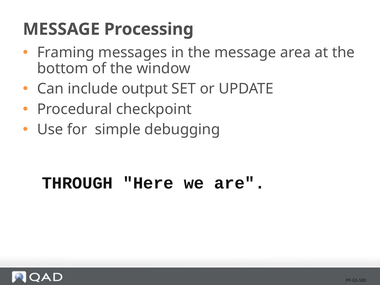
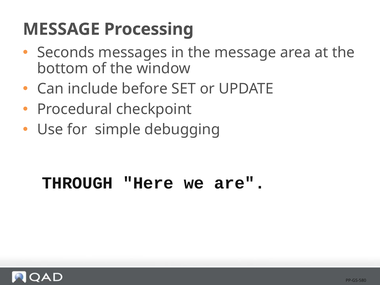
Framing: Framing -> Seconds (66, 53)
output: output -> before (145, 89)
